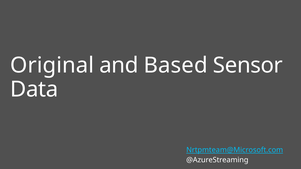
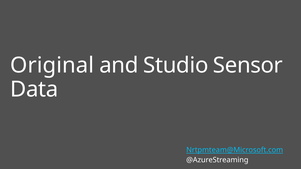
Based: Based -> Studio (176, 65)
